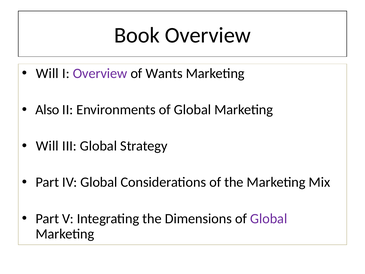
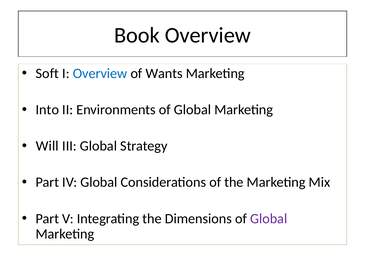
Will: Will -> Soft (47, 73)
Overview colour: purple -> blue (100, 73)
Also: Also -> Into (47, 110)
